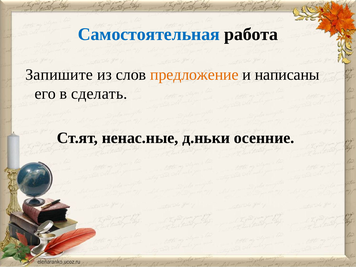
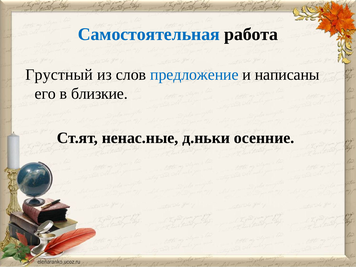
Запишите: Запишите -> Грустный (59, 75)
предложение colour: orange -> blue (194, 75)
сделать: сделать -> близкие (99, 94)
